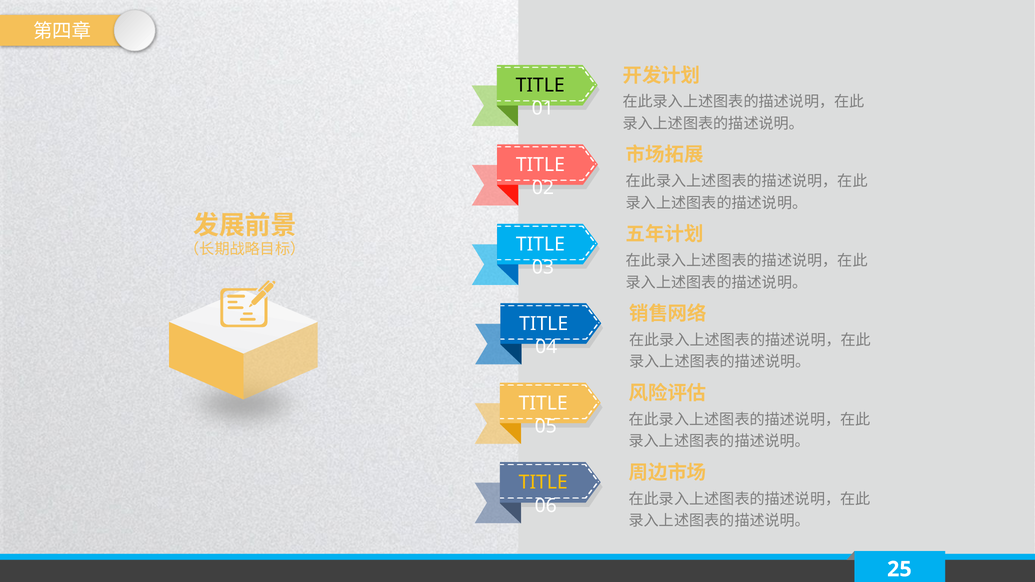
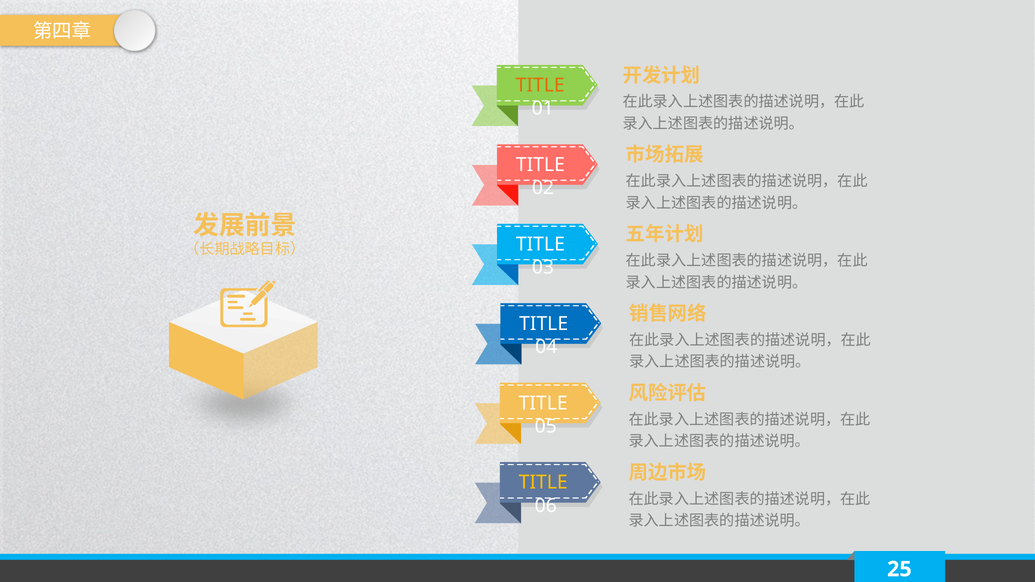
TITLE colour: black -> orange (540, 85)
